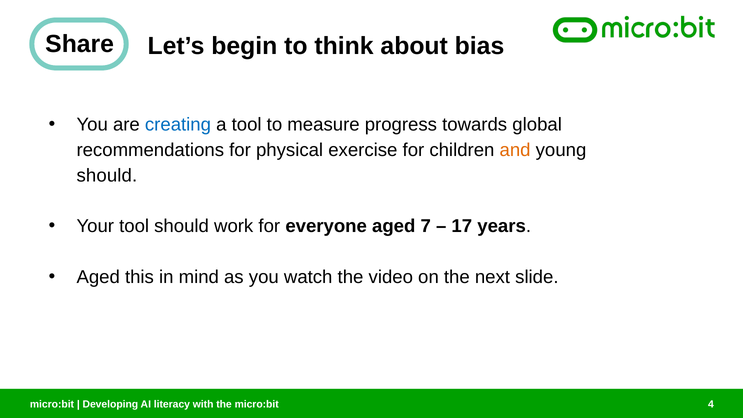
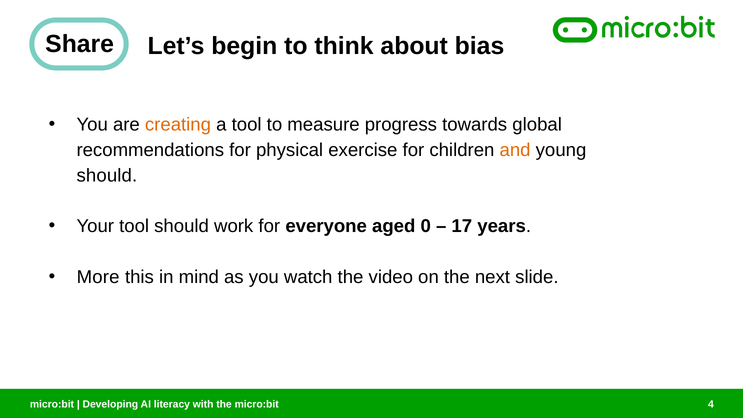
creating colour: blue -> orange (178, 125)
7: 7 -> 0 (426, 226)
Aged: Aged -> More (98, 277)
